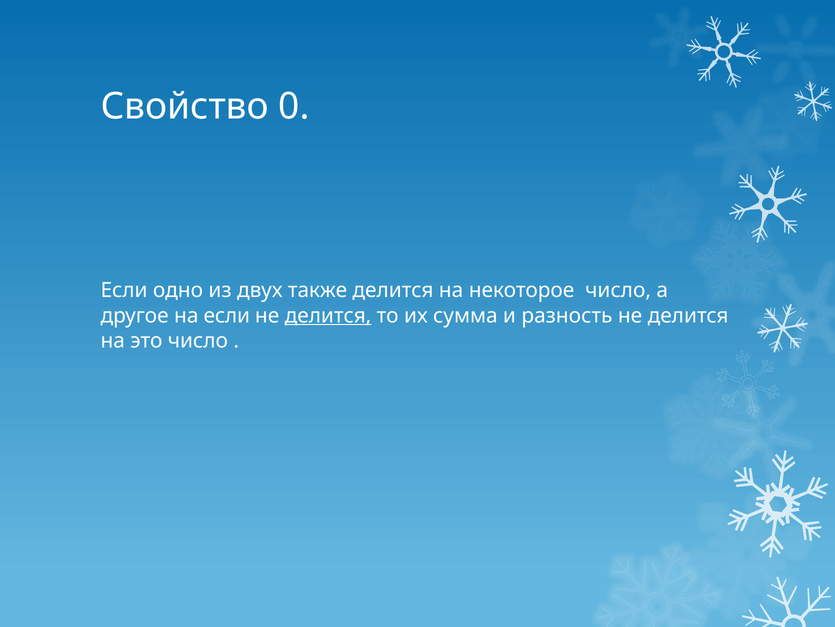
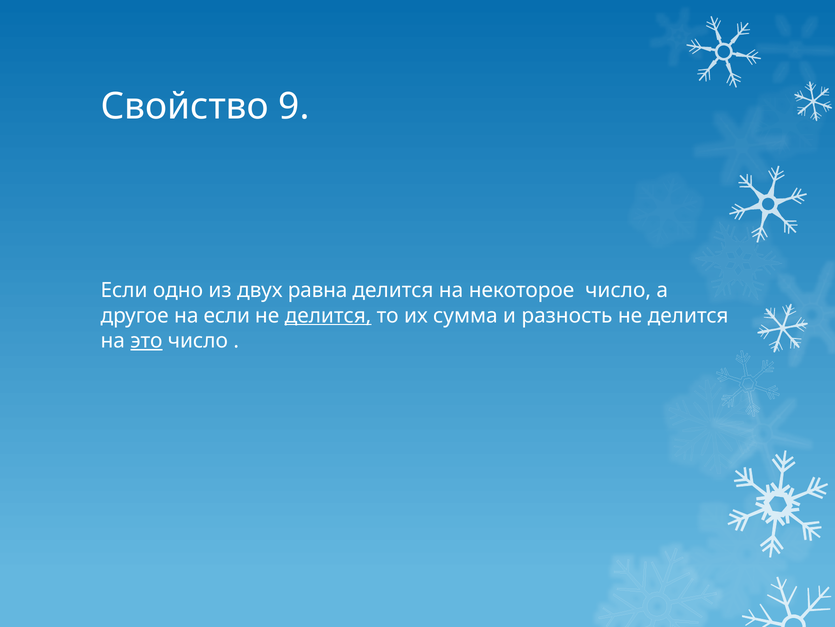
0: 0 -> 9 (294, 106)
также: также -> равна (318, 290)
это underline: none -> present (146, 340)
